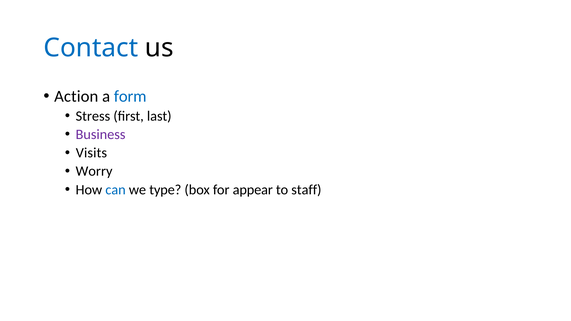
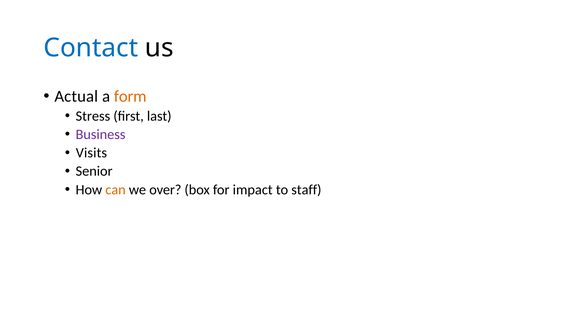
Action: Action -> Actual (76, 97)
form colour: blue -> orange (130, 97)
Worry: Worry -> Senior (94, 171)
can colour: blue -> orange (116, 190)
type: type -> over (165, 190)
appear: appear -> impact (253, 190)
